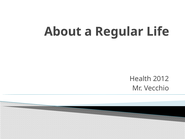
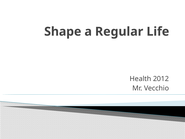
About: About -> Shape (63, 32)
